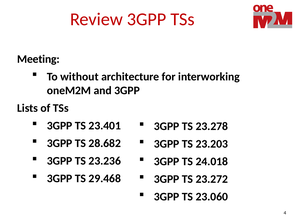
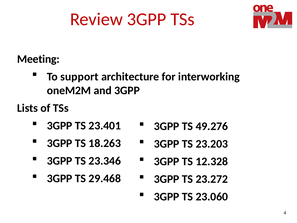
without: without -> support (79, 77)
23.278: 23.278 -> 49.276 (212, 126)
28.682: 28.682 -> 18.263 (105, 143)
23.236: 23.236 -> 23.346 (105, 161)
24.018: 24.018 -> 12.328 (212, 161)
